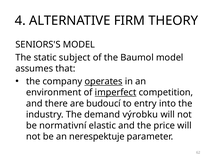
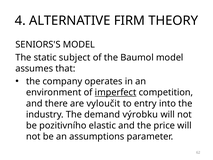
operates underline: present -> none (104, 81)
budoucí: budoucí -> vyloučit (103, 103)
normativní: normativní -> pozitivního (63, 125)
nerespektuje: nerespektuje -> assumptions (97, 136)
